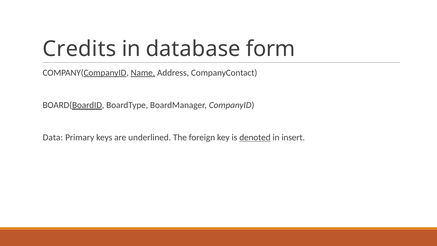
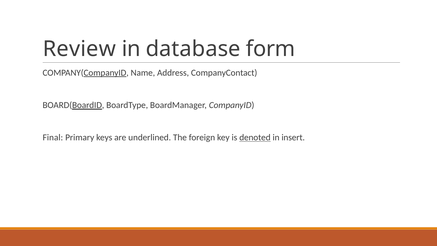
Credits: Credits -> Review (79, 49)
Name underline: present -> none (143, 73)
Data: Data -> Final (53, 137)
